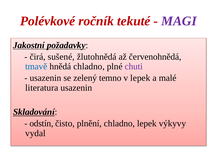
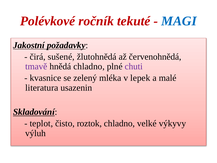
MAGI colour: purple -> blue (179, 21)
tmavě colour: blue -> purple (36, 66)
usazenin: usazenin -> kvasnice (46, 78)
temno: temno -> mléka (110, 78)
odstín: odstín -> teplot (41, 123)
plnění: plnění -> roztok (89, 123)
chladno lepek: lepek -> velké (147, 123)
vydal: vydal -> výluh (36, 133)
